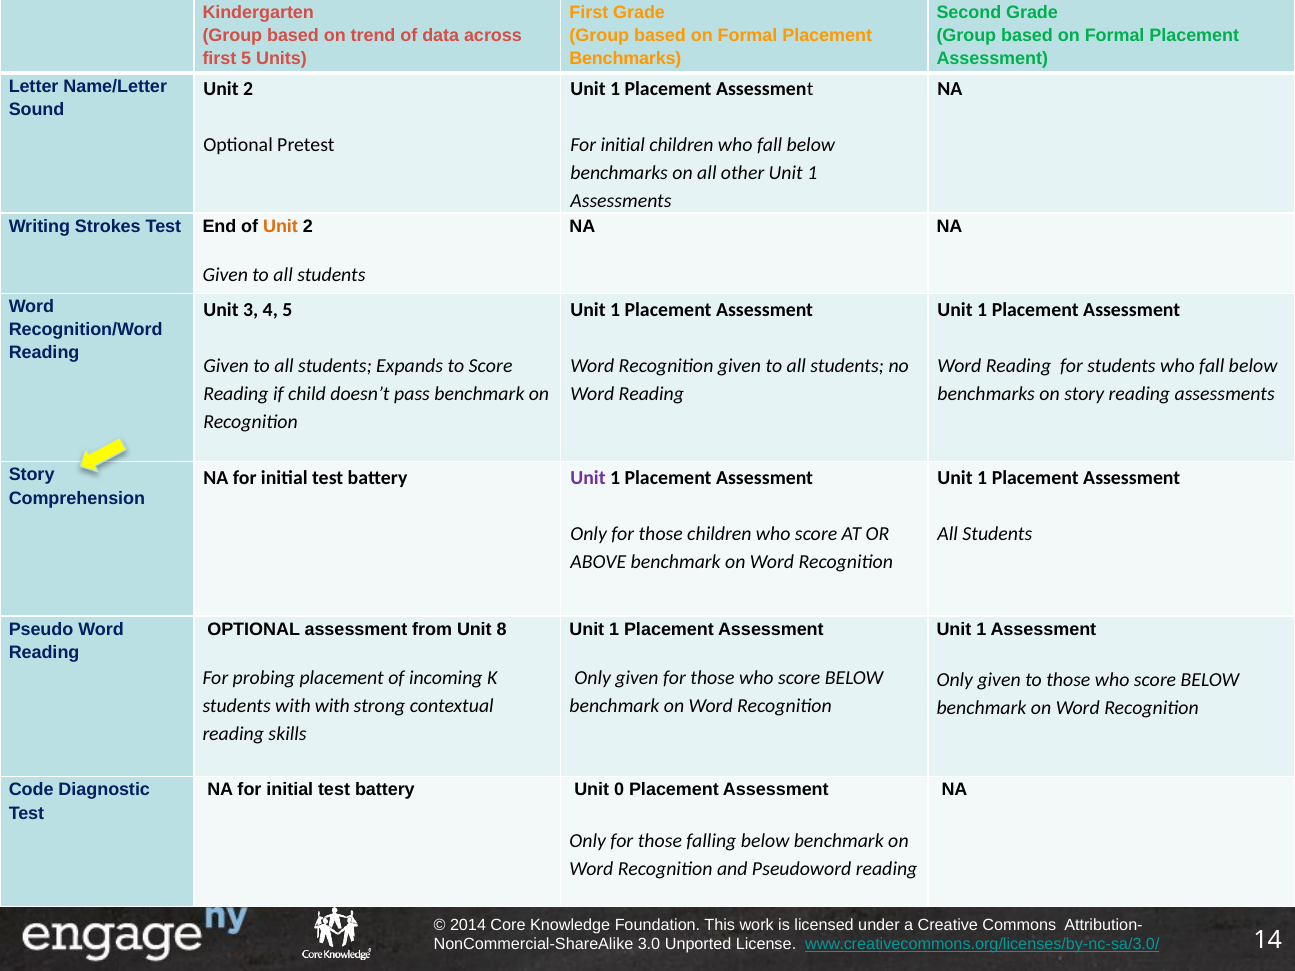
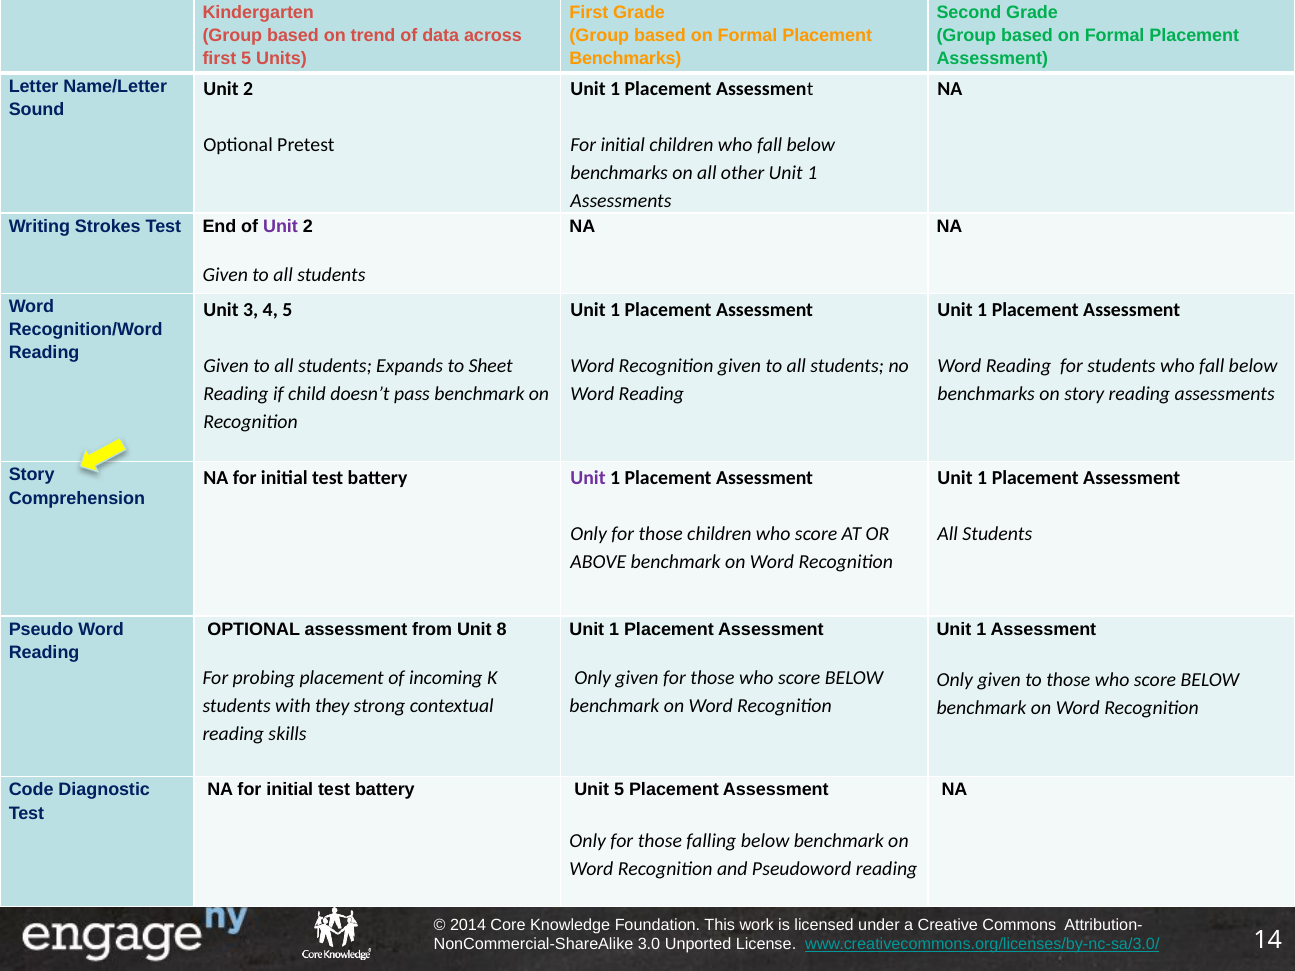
Unit colour: orange -> purple (280, 226)
to Score: Score -> Sheet (491, 366)
with with: with -> they (332, 707)
Unit 0: 0 -> 5 (619, 790)
